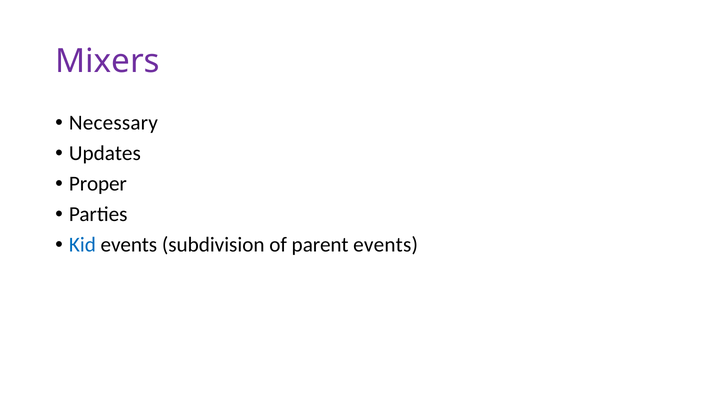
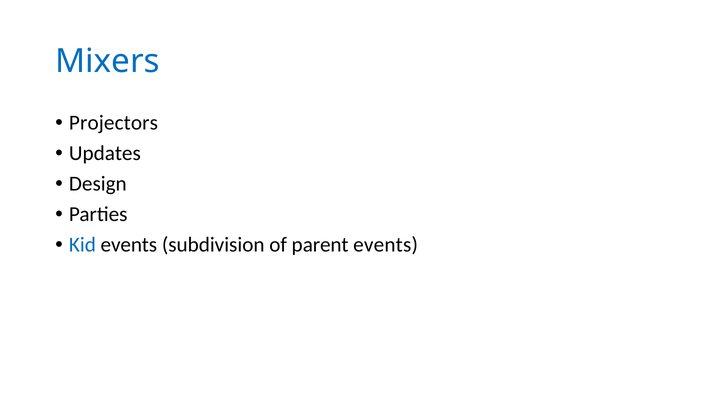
Mixers colour: purple -> blue (107, 61)
Necessary: Necessary -> Projectors (113, 123)
Proper: Proper -> Design (98, 184)
